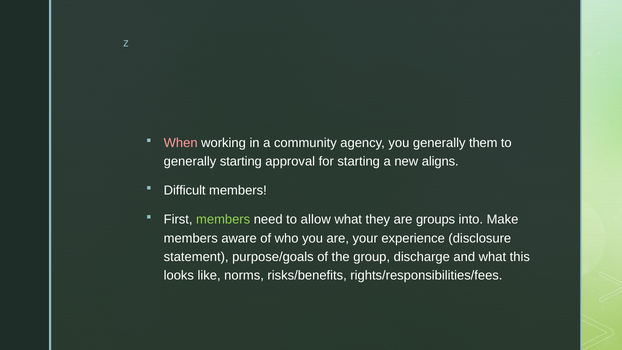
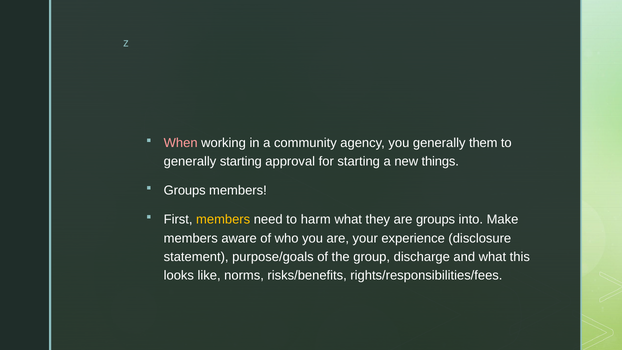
aligns: aligns -> things (440, 161)
Difficult: Difficult -> Groups (185, 190)
members colour: light green -> yellow (223, 219)
allow: allow -> harm (316, 219)
